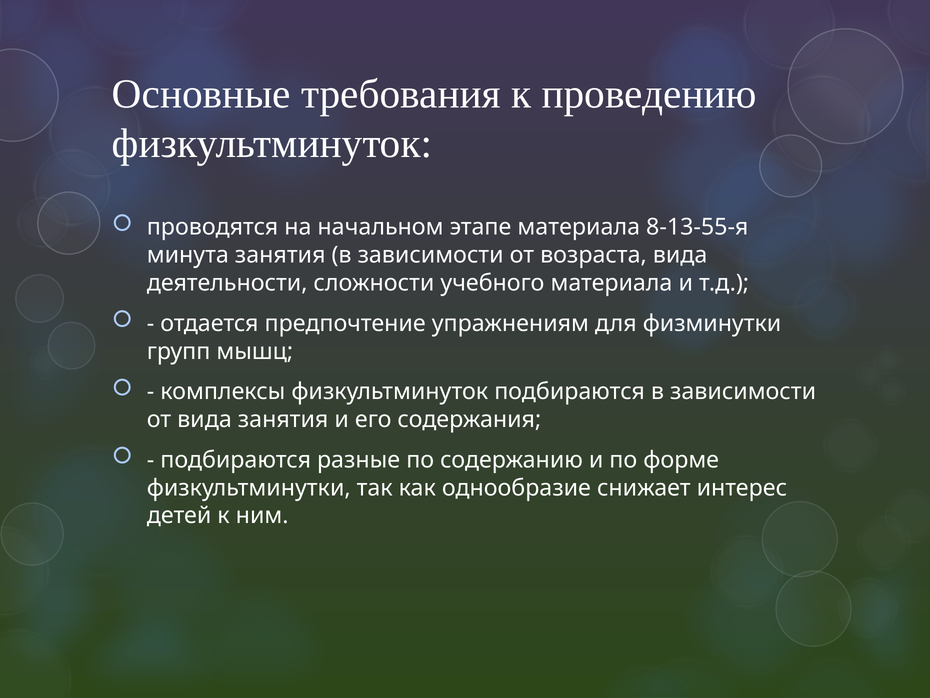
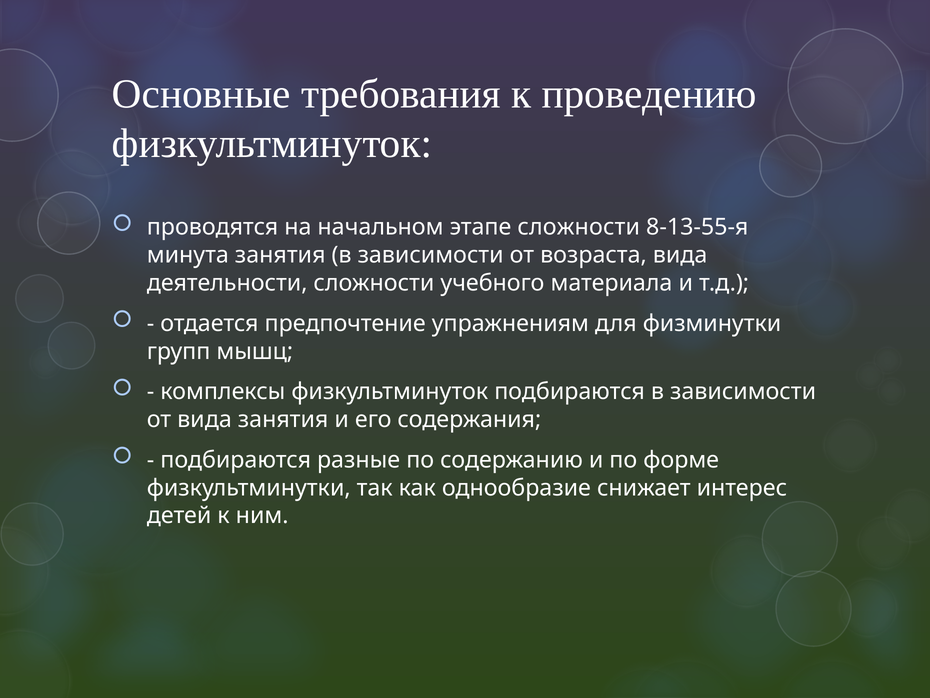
этапе материала: материала -> сложности (579, 227)
